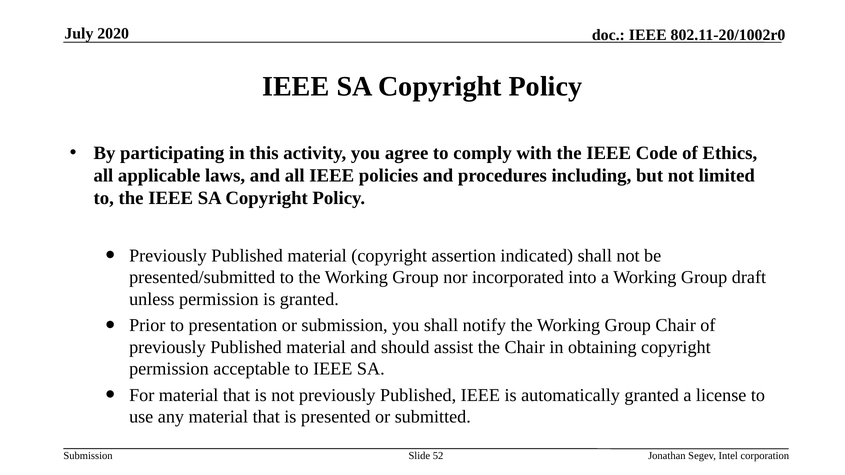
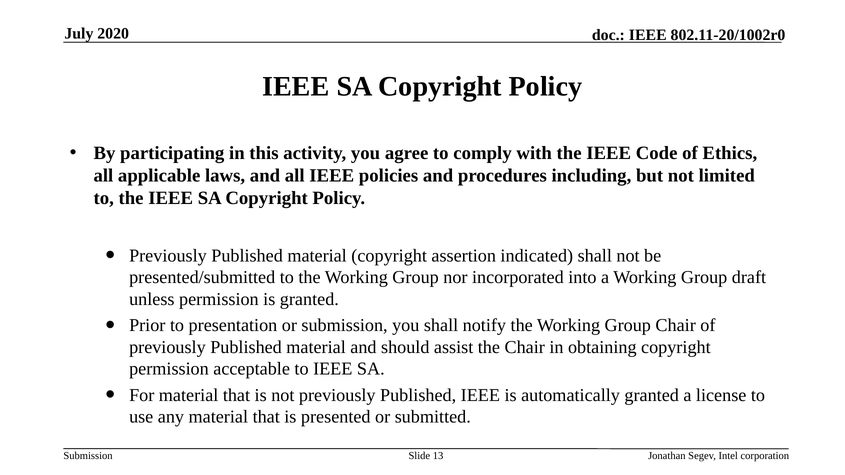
52: 52 -> 13 (438, 456)
